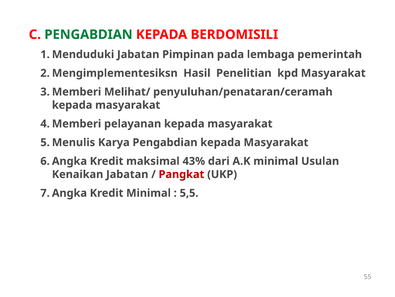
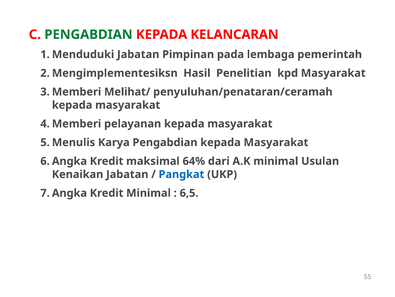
BERDOMISILI: BERDOMISILI -> KELANCARAN (234, 34)
43%: 43% -> 64% (194, 161)
Pangkat colour: red -> blue (181, 174)
5,5: 5,5 -> 6,5 (189, 193)
